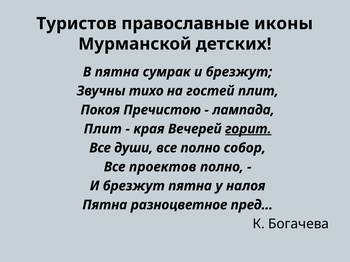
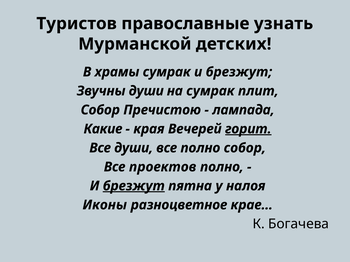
иконы: иконы -> узнать (284, 24)
В пятна: пятна -> храмы (117, 72)
Звучны тихо: тихо -> души (146, 91)
на гостей: гостей -> сумрак (210, 91)
Покоя: Покоя -> Собор (100, 110)
Плит: Плит -> Какие (103, 129)
брезжут underline: none -> present (134, 186)
Пятна: Пятна -> Иконы (105, 205)
пред…: пред… -> крае… (252, 205)
